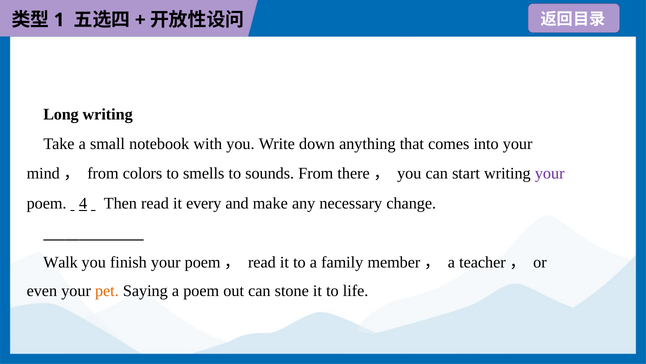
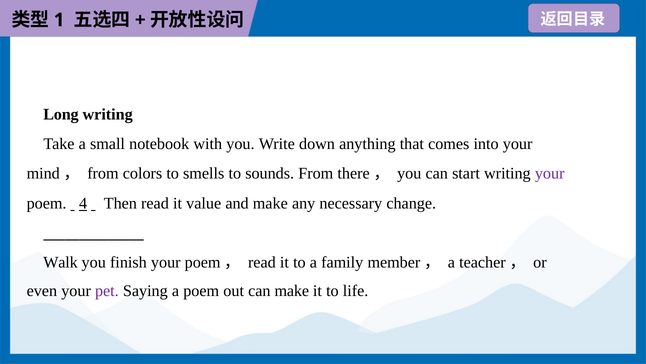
every: every -> value (204, 203)
pet colour: orange -> purple (107, 290)
can stone: stone -> make (292, 290)
